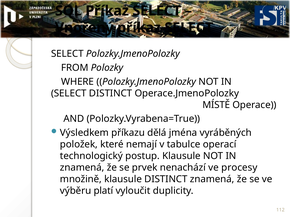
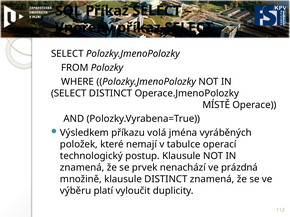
dělá: dělá -> volá (157, 133)
procesy: procesy -> prázdná (239, 168)
